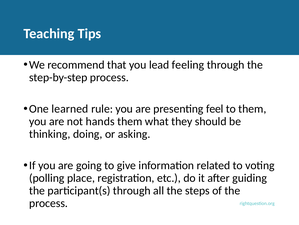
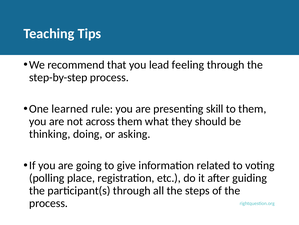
feel: feel -> skill (215, 108)
hands: hands -> across (100, 121)
